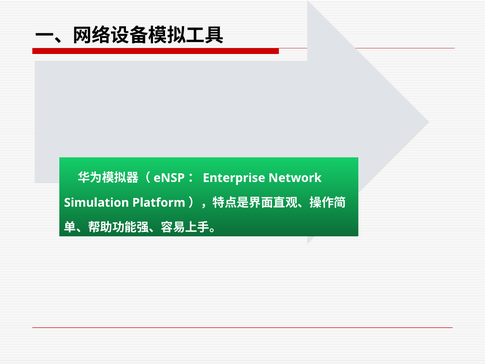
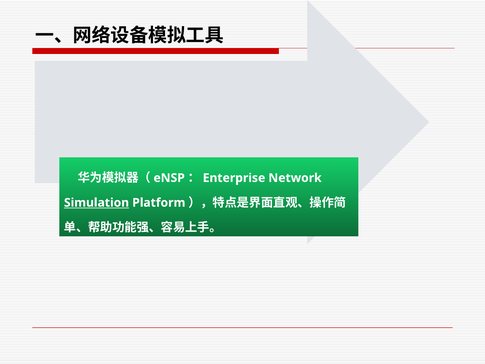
Simulation underline: none -> present (97, 203)
